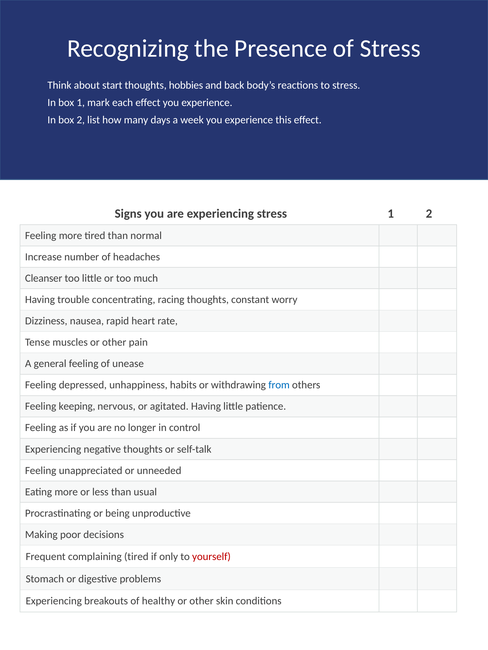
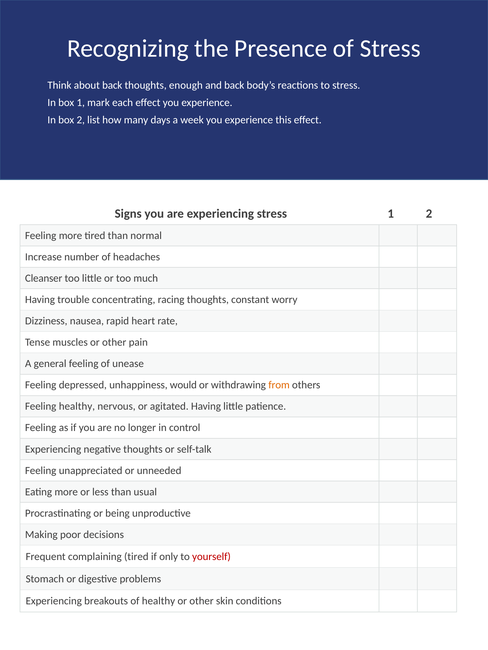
about start: start -> back (112, 85)
hobbies: hobbies -> enough (186, 85)
habits: habits -> would (183, 385)
from colour: blue -> orange (279, 385)
Feeling keeping: keeping -> healthy (77, 407)
